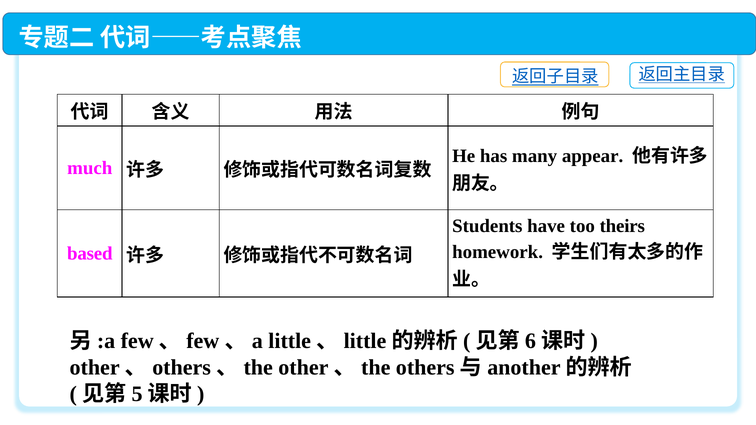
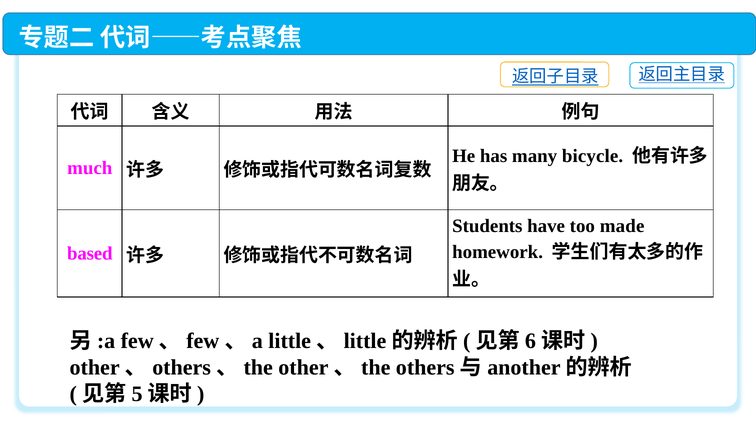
appear: appear -> bicycle (593, 156)
theirs: theirs -> made (622, 226)
